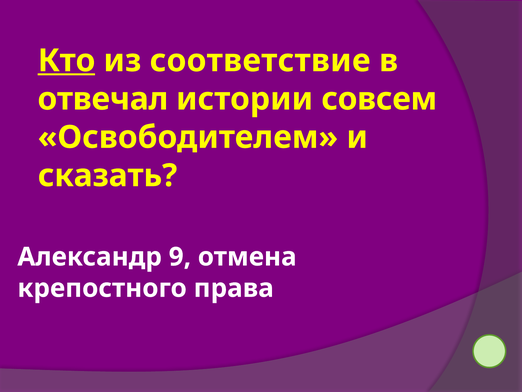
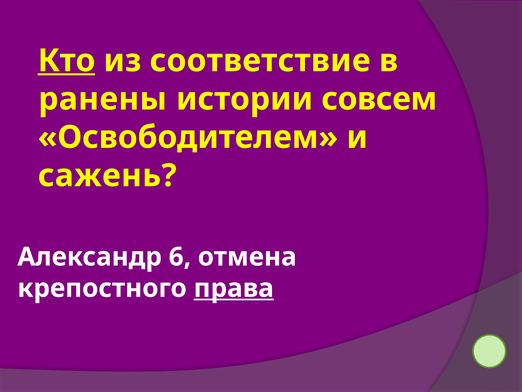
отвечал: отвечал -> ранены (103, 99)
сказать: сказать -> сажень (107, 175)
9: 9 -> 6 (180, 257)
права underline: none -> present (234, 288)
